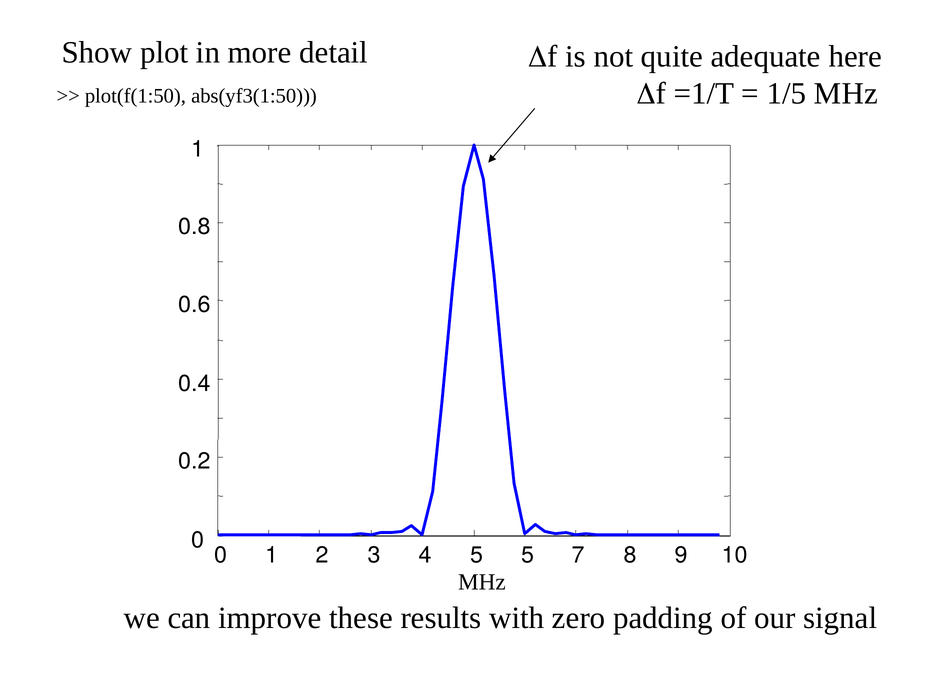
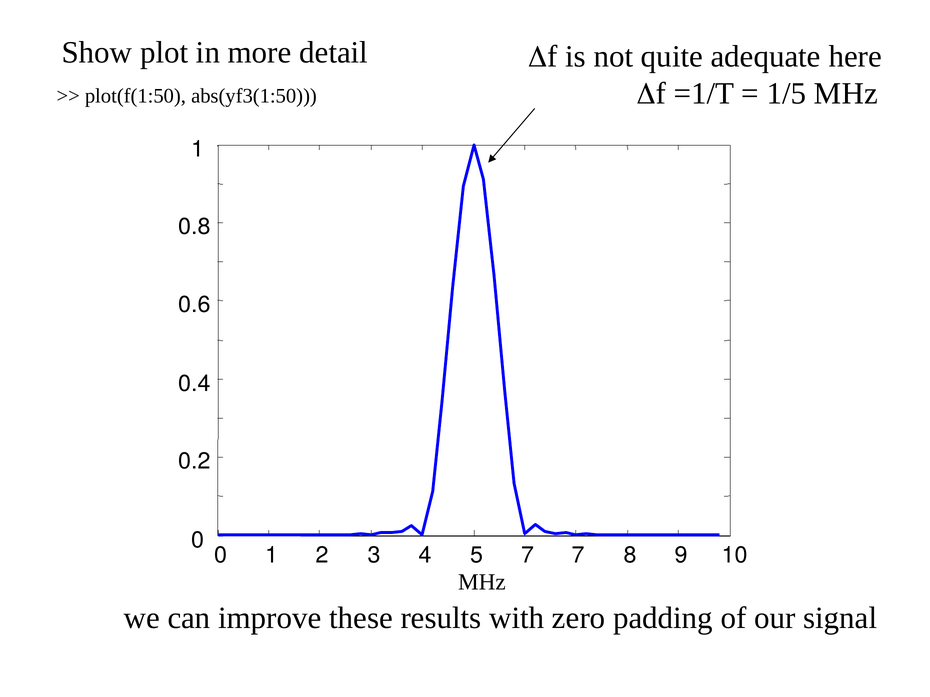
5 5: 5 -> 7 (528, 555)
